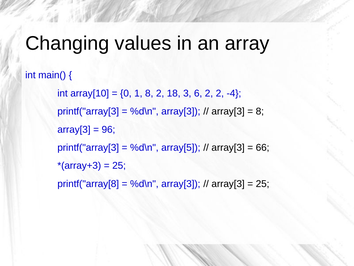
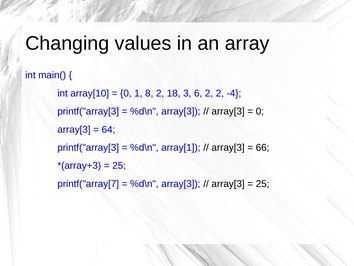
8: 8 -> 0 (260, 111)
96: 96 -> 64 (108, 129)
array[5: array[5 -> array[1 (181, 147)
printf("array[8: printf("array[8 -> printf("array[7 (88, 183)
